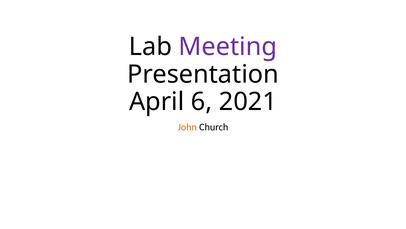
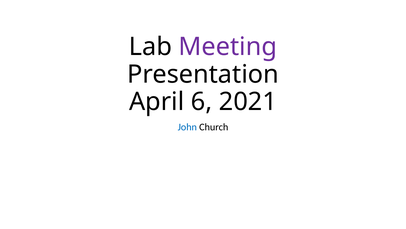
John colour: orange -> blue (187, 127)
